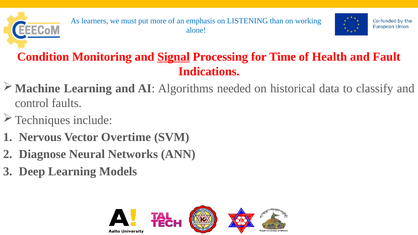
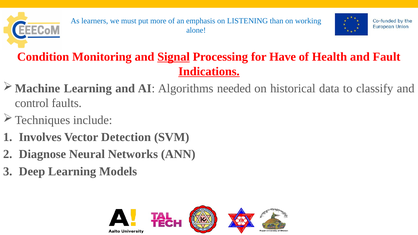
Time: Time -> Have (283, 57)
Indications underline: none -> present (209, 71)
Nervous: Nervous -> Involves (40, 137)
Overtime: Overtime -> Detection (126, 137)
